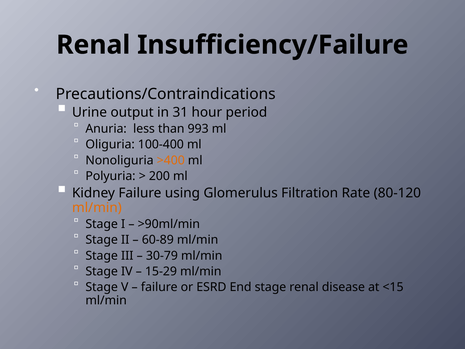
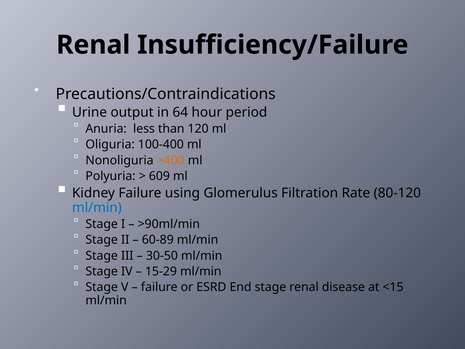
31: 31 -> 64 (180, 112)
993: 993 -> 120 (198, 129)
200: 200 -> 609 (159, 176)
ml/min colour: orange -> blue (97, 208)
30-79: 30-79 -> 30-50 (162, 255)
